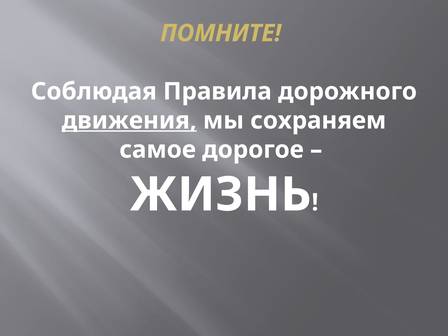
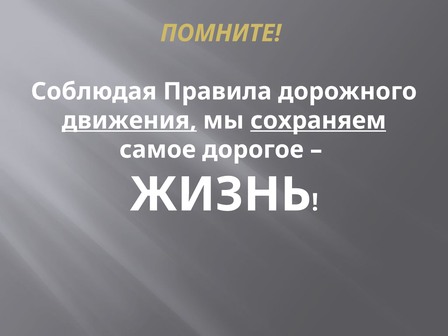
сохраняем underline: none -> present (318, 121)
